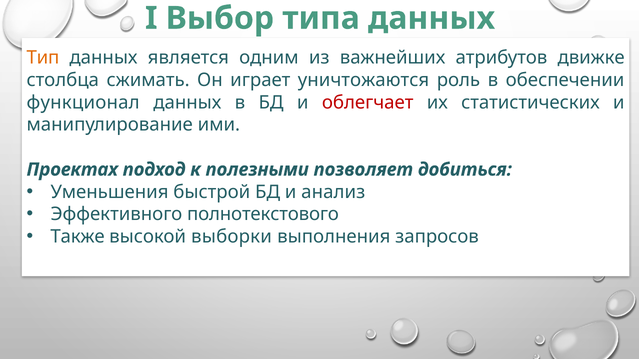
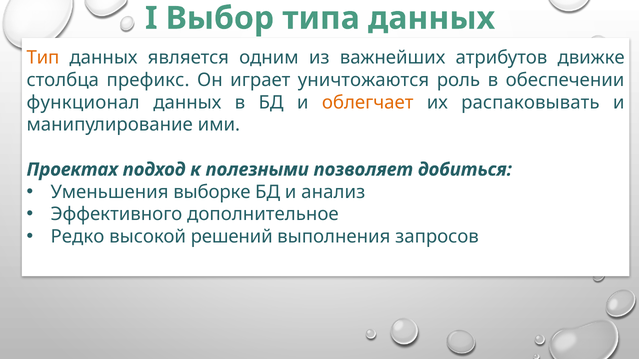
сжимать: сжимать -> префикс (148, 80)
облегчает colour: red -> orange (368, 103)
статистических: статистических -> распаковывать (530, 103)
быстрой: быстрой -> выборке (212, 192)
полнотекстового: полнотекстового -> дополнительное (263, 214)
Также: Также -> Редко (77, 237)
выборки: выборки -> решений (232, 237)
